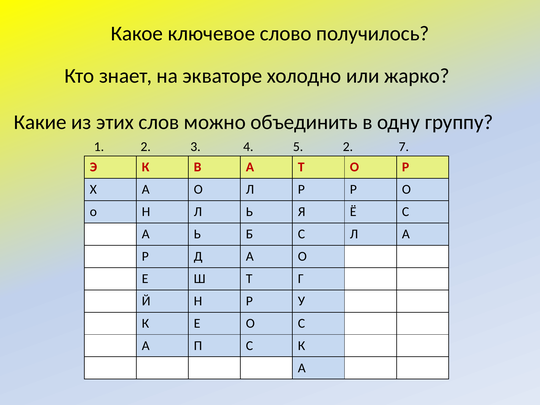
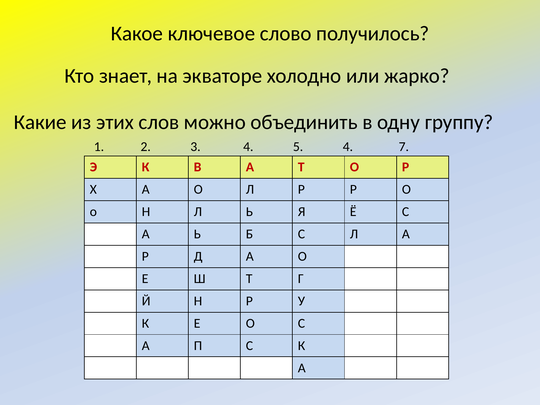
5 2: 2 -> 4 (348, 147)
